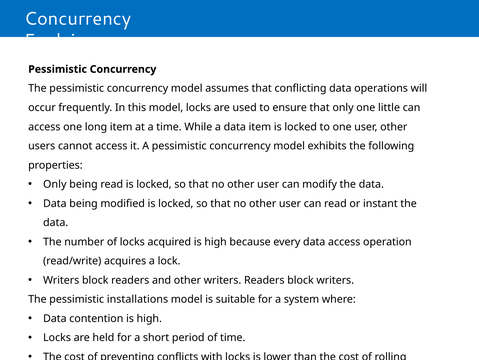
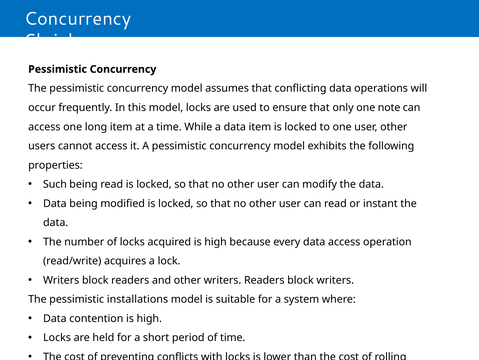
Explain: Explain -> Shrinks (55, 41)
little: little -> note (389, 107)
Only: Only -> Such (55, 184)
